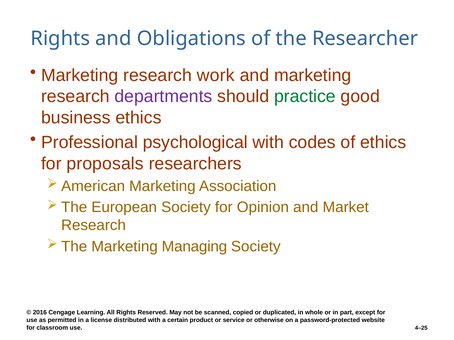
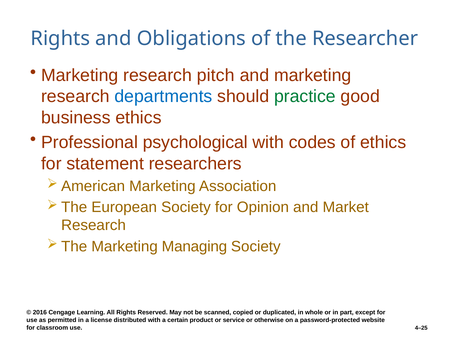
work: work -> pitch (216, 75)
departments colour: purple -> blue (163, 97)
proposals: proposals -> statement (105, 164)
